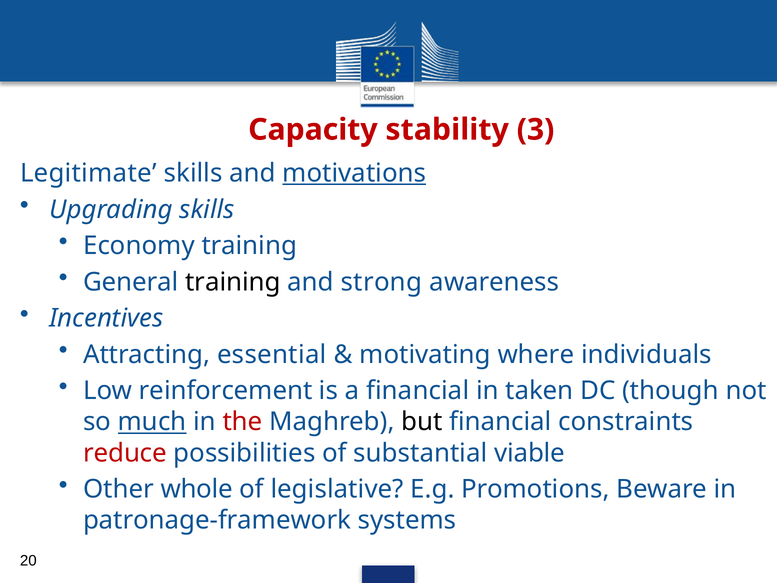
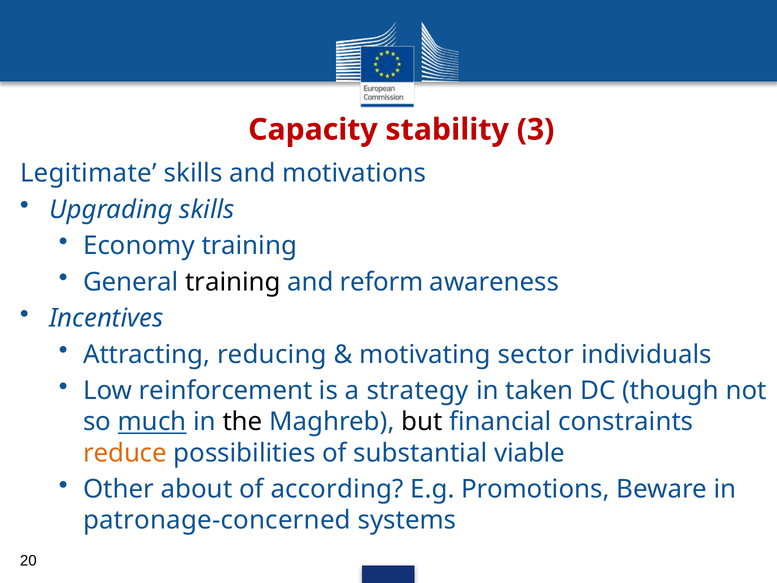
motivations underline: present -> none (354, 173)
strong: strong -> reform (382, 282)
essential: essential -> reducing (272, 354)
where: where -> sector (536, 354)
a financial: financial -> strategy (418, 391)
the colour: red -> black (243, 422)
reduce colour: red -> orange (125, 453)
whole: whole -> about (197, 489)
legislative: legislative -> according (337, 489)
patronage-framework: patronage-framework -> patronage-concerned (217, 520)
